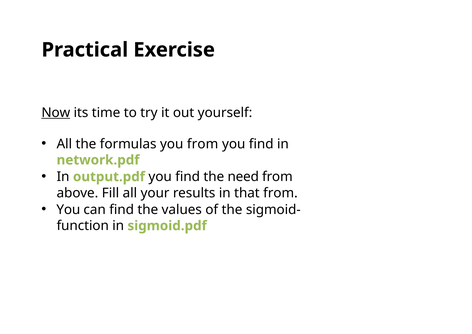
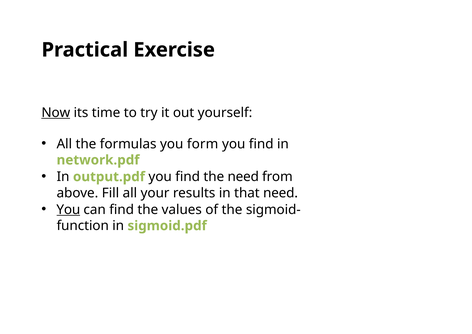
you from: from -> form (203, 144)
that from: from -> need (281, 193)
You underline: none -> present (68, 210)
